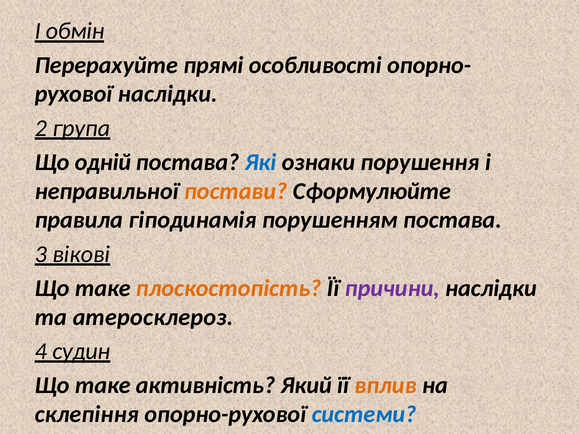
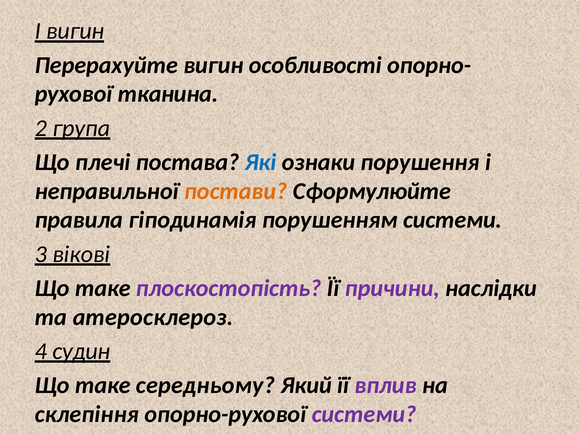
І обмін: обмін -> вигин (75, 31)
Перерахуйте прямі: прямі -> вигин (213, 65)
наслідки: наслідки -> тканина (168, 94)
одній: одній -> плечі (103, 162)
порушенням постава: постава -> системи (453, 220)
плоскостопість colour: orange -> purple (229, 288)
активність: активність -> середньому (205, 386)
вплив colour: orange -> purple (386, 386)
системи colour: blue -> purple (364, 414)
